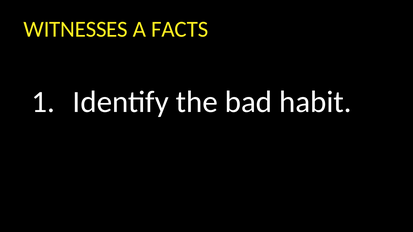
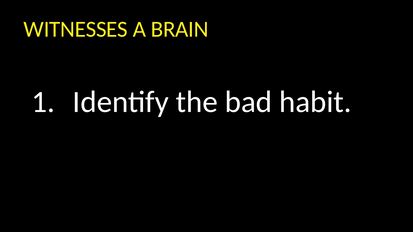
FACTS: FACTS -> BRAIN (180, 29)
